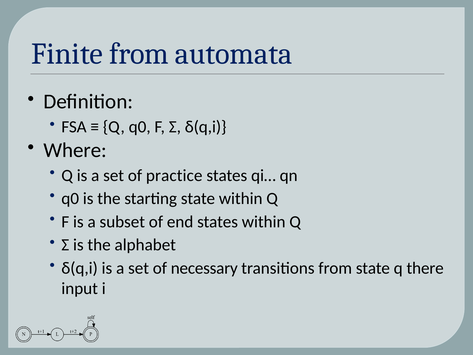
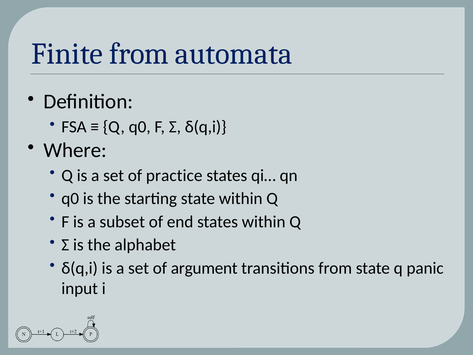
necessary: necessary -> argument (204, 268)
there: there -> panic (425, 268)
